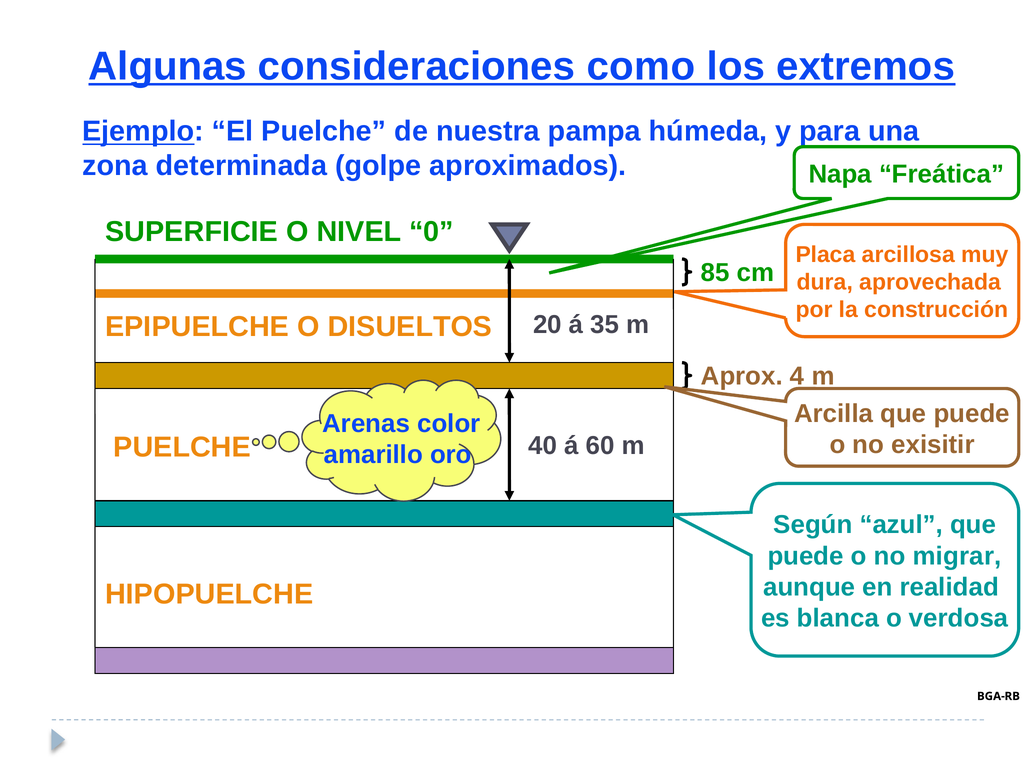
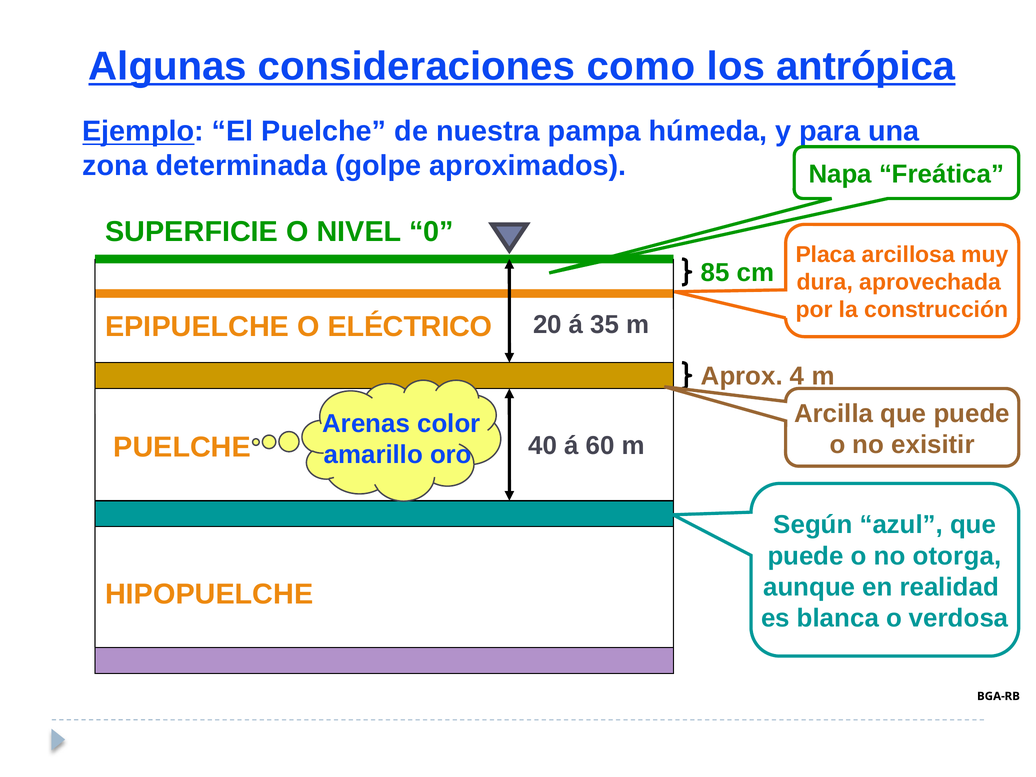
extremos: extremos -> antrópica (866, 67)
DISUELTOS: DISUELTOS -> ELÉCTRICO (410, 327)
migrar: migrar -> otorga (957, 556)
